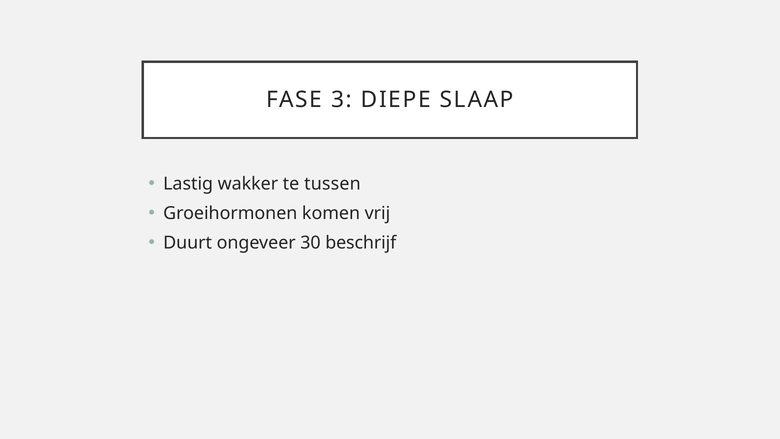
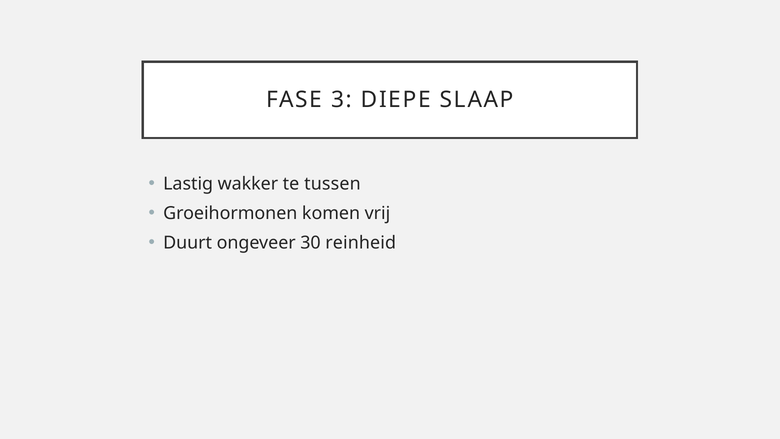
beschrijf: beschrijf -> reinheid (361, 243)
